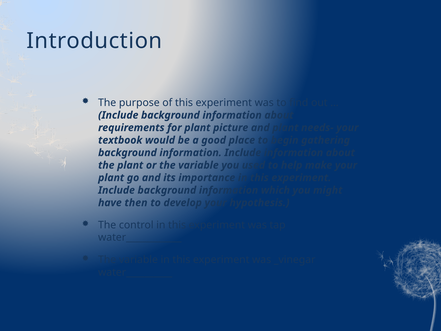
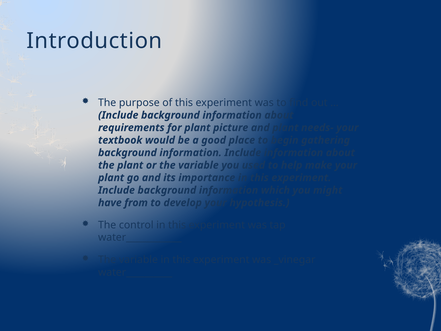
then: then -> from (136, 203)
